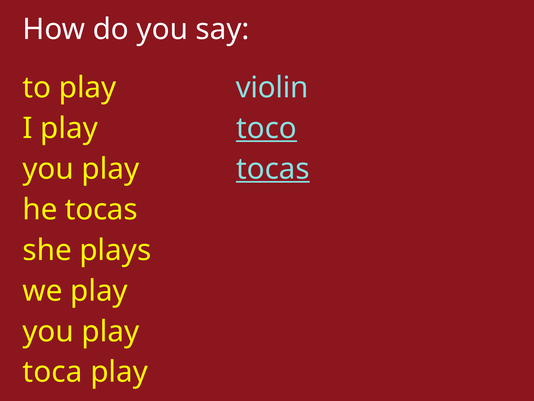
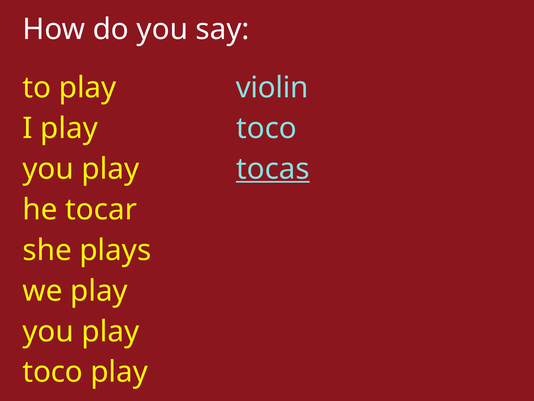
toco underline: present -> none (267, 128)
he tocas: tocas -> tocar (101, 209)
toca: toca -> toco (53, 372)
